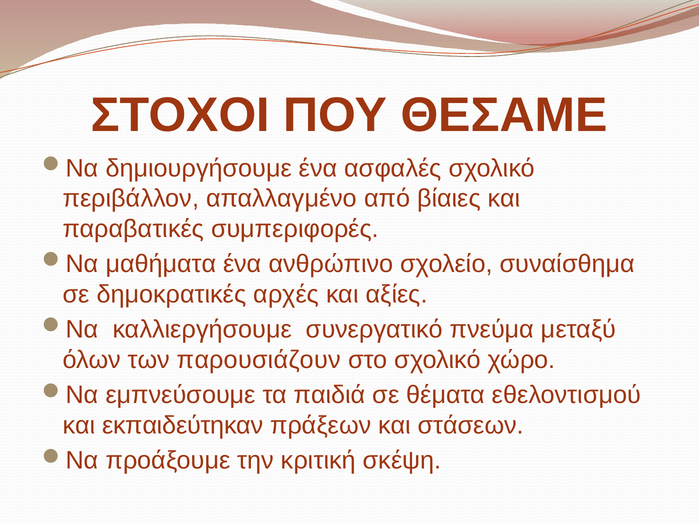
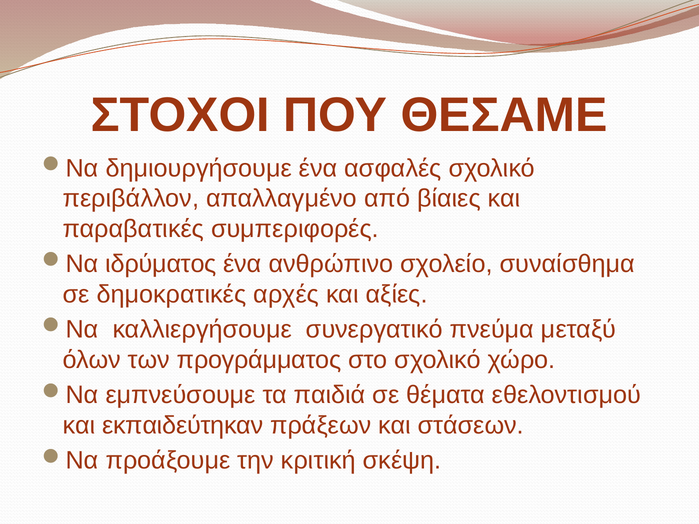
μαθήματα: μαθήματα -> ιδρύματος (161, 264)
παρουσιάζουν: παρουσιάζουν -> προγράμματος (259, 360)
